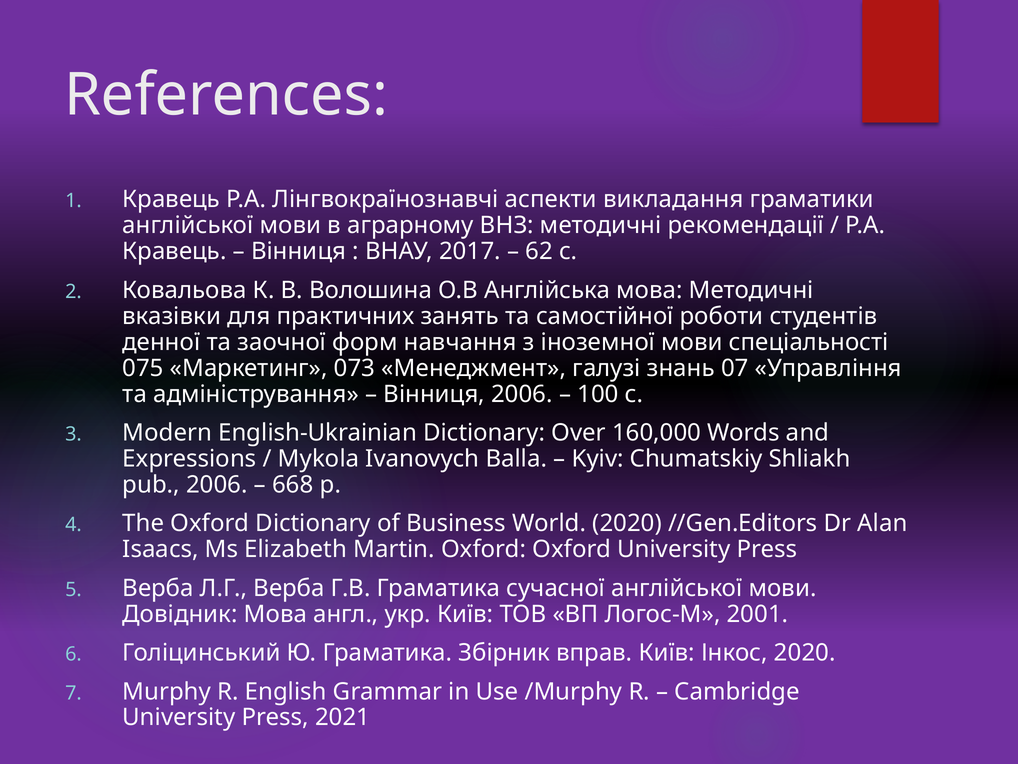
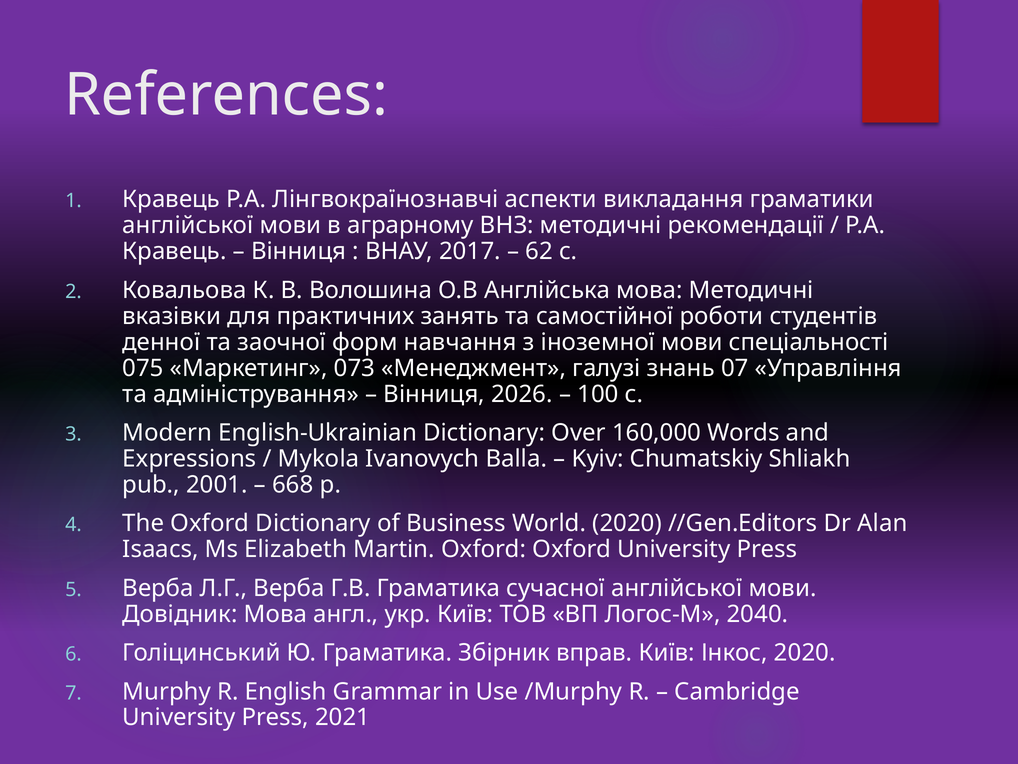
Вінниця 2006: 2006 -> 2026 (522, 394)
pub 2006: 2006 -> 2001 (217, 484)
2001: 2001 -> 2040 (757, 614)
